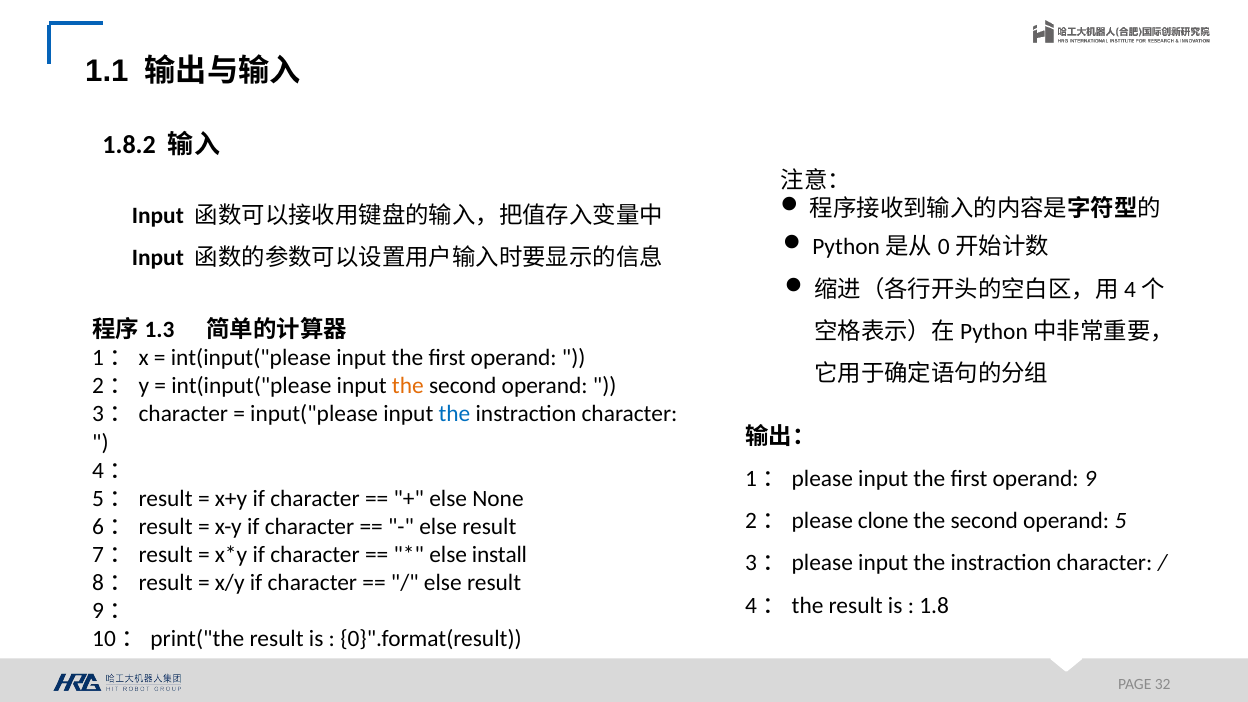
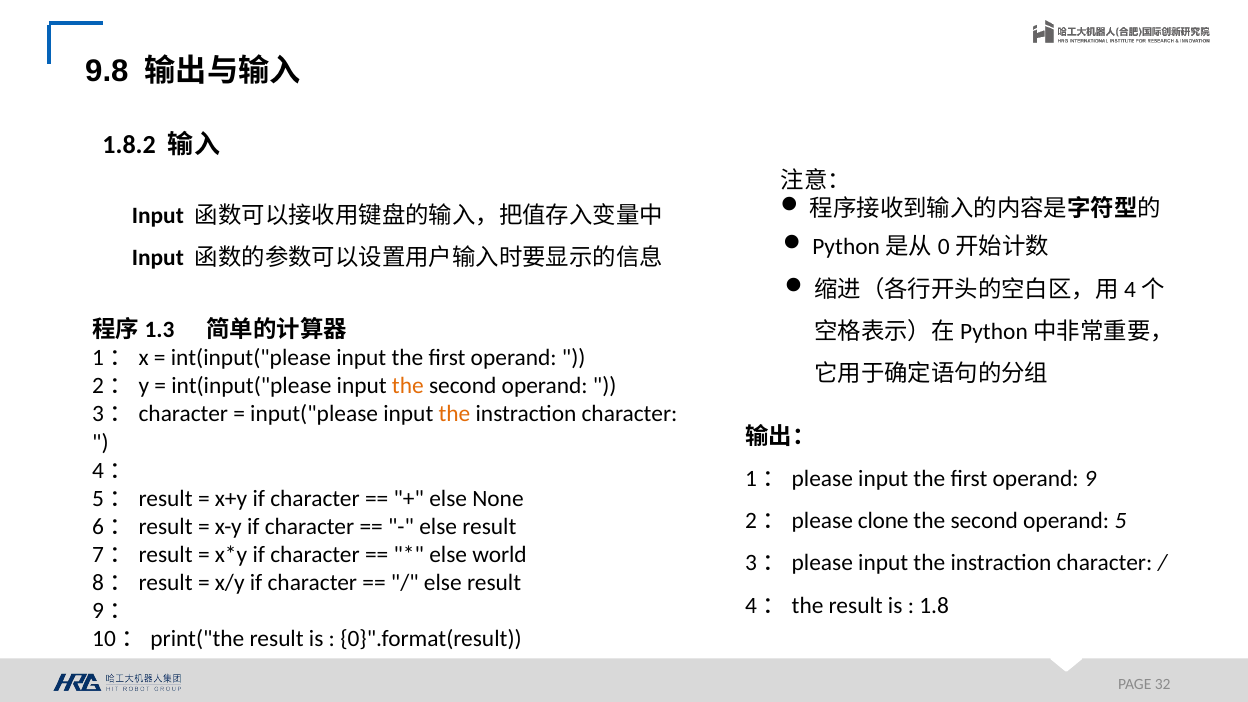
1.1: 1.1 -> 9.8 (107, 71)
the colour: blue -> orange (454, 414)
install: install -> world (499, 555)
